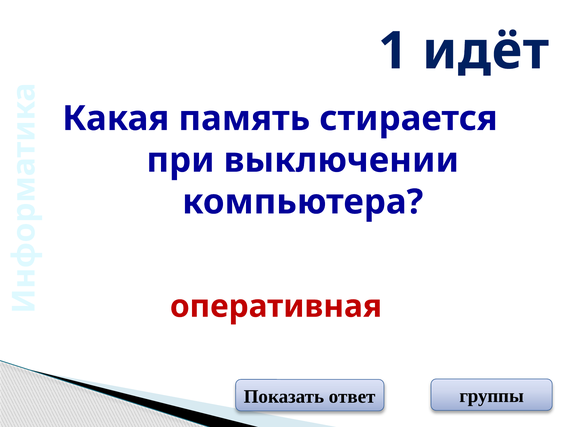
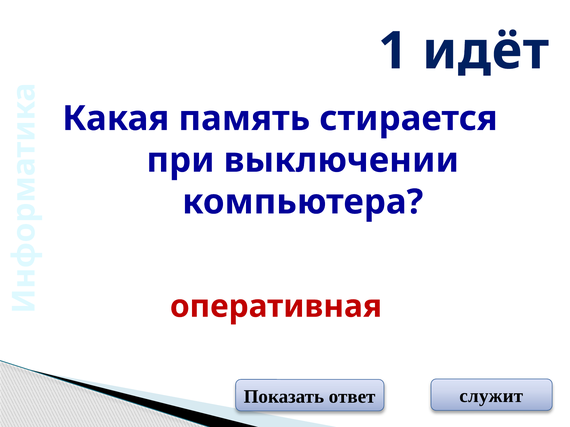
группы: группы -> служит (491, 396)
